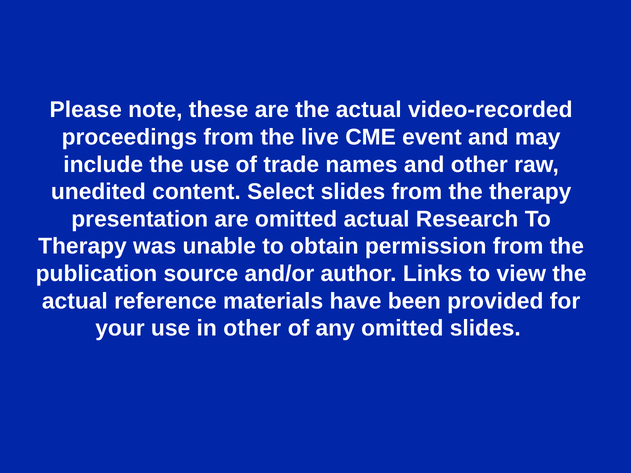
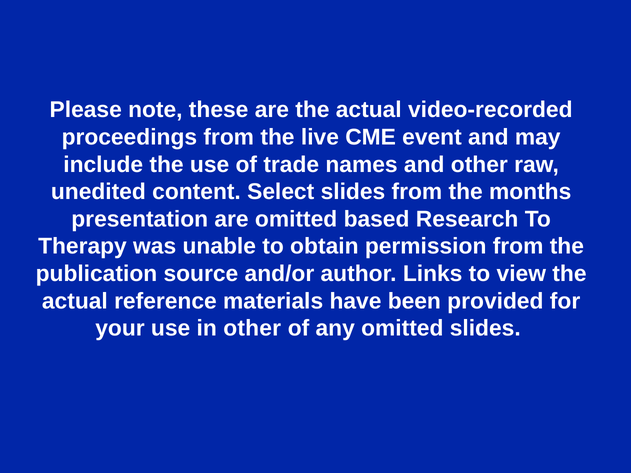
the therapy: therapy -> months (530, 192)
omitted actual: actual -> based (377, 219)
